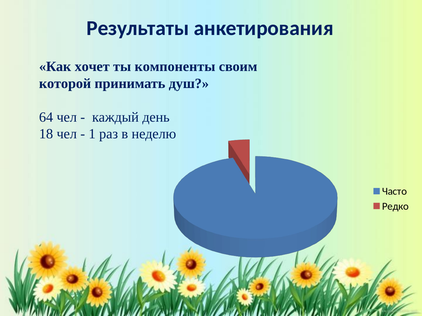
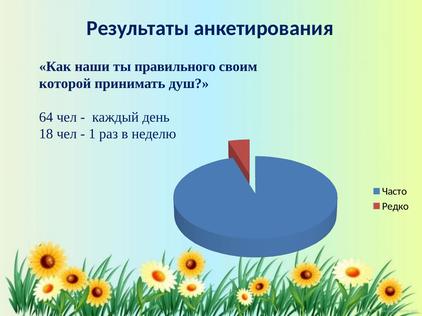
хочет: хочет -> наши (92, 67)
компоненты: компоненты -> правильного (175, 67)
